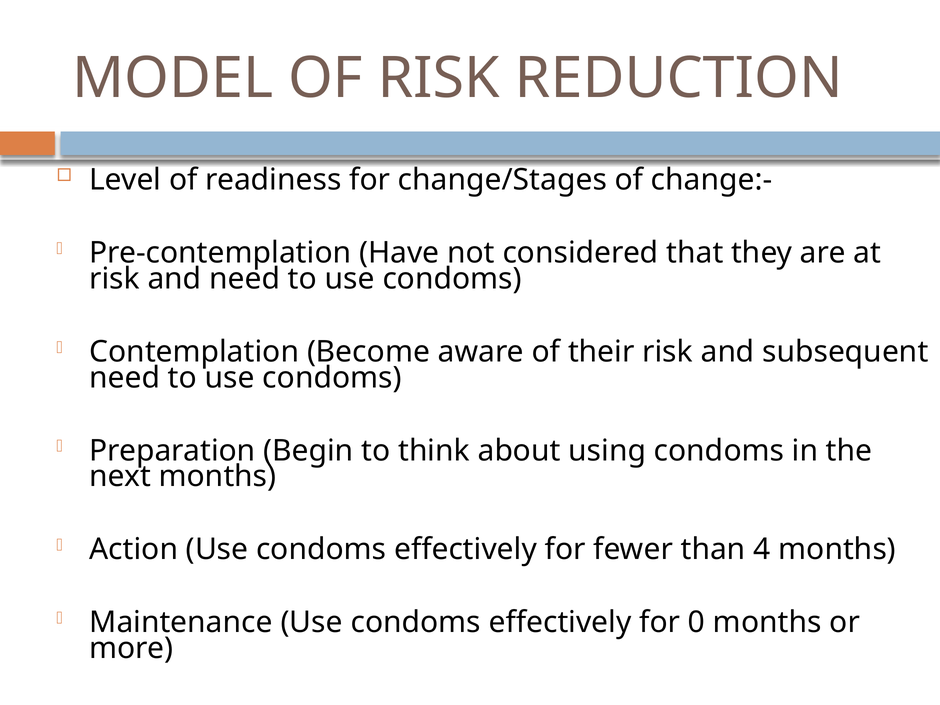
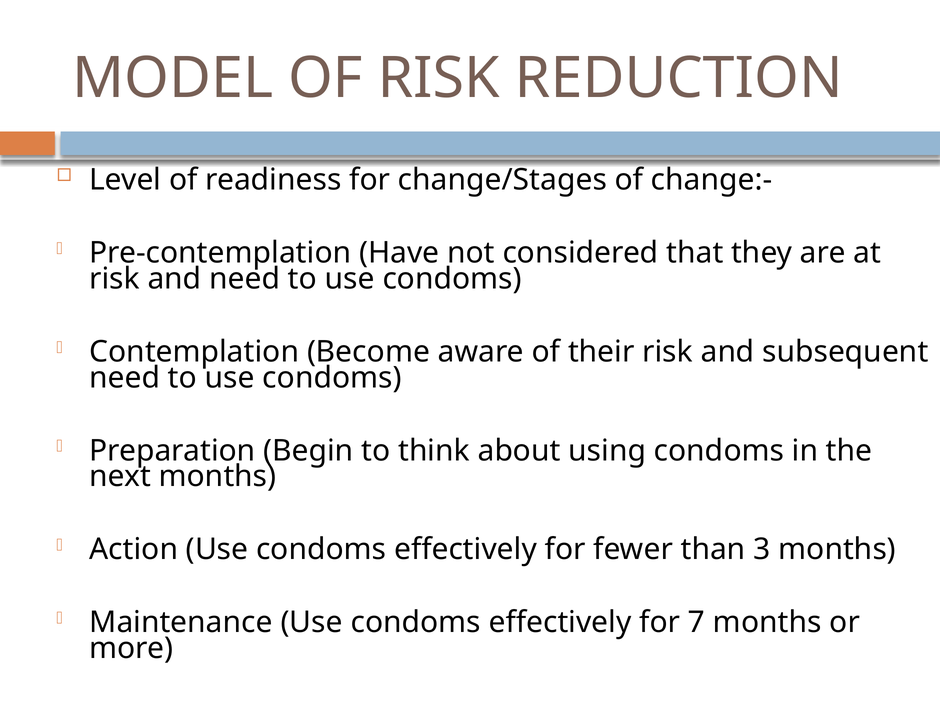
4: 4 -> 3 (762, 549)
0: 0 -> 7 (697, 622)
